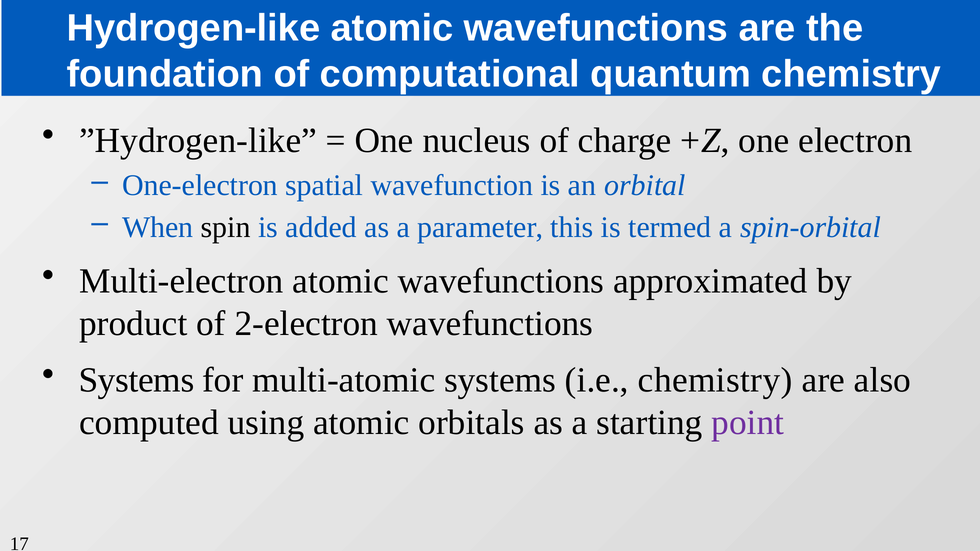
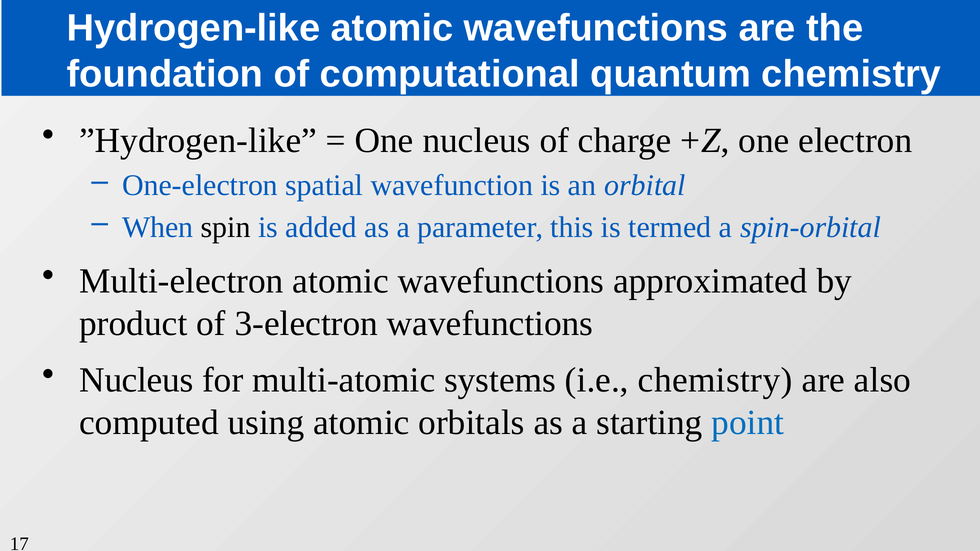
2-electron: 2-electron -> 3-electron (306, 324)
Systems: Systems -> Nucleus (136, 380)
point colour: purple -> blue (748, 423)
